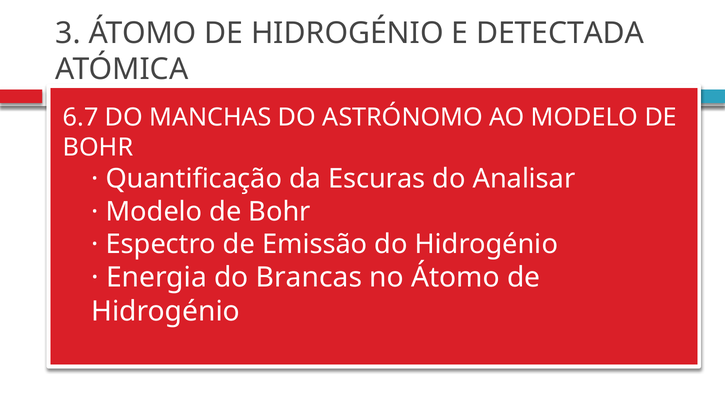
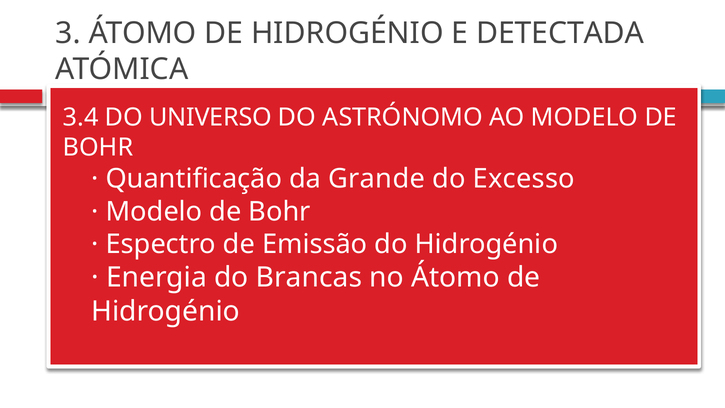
6.7: 6.7 -> 3.4 (81, 117)
MANCHAS: MANCHAS -> UNIVERSO (211, 117)
Escuras: Escuras -> Grande (377, 179)
Analisar: Analisar -> Excesso (524, 179)
